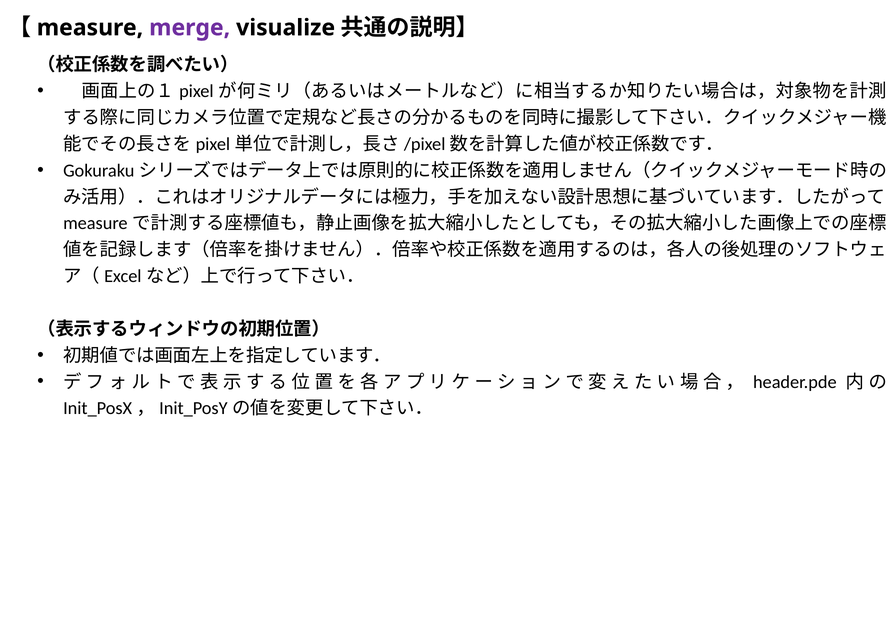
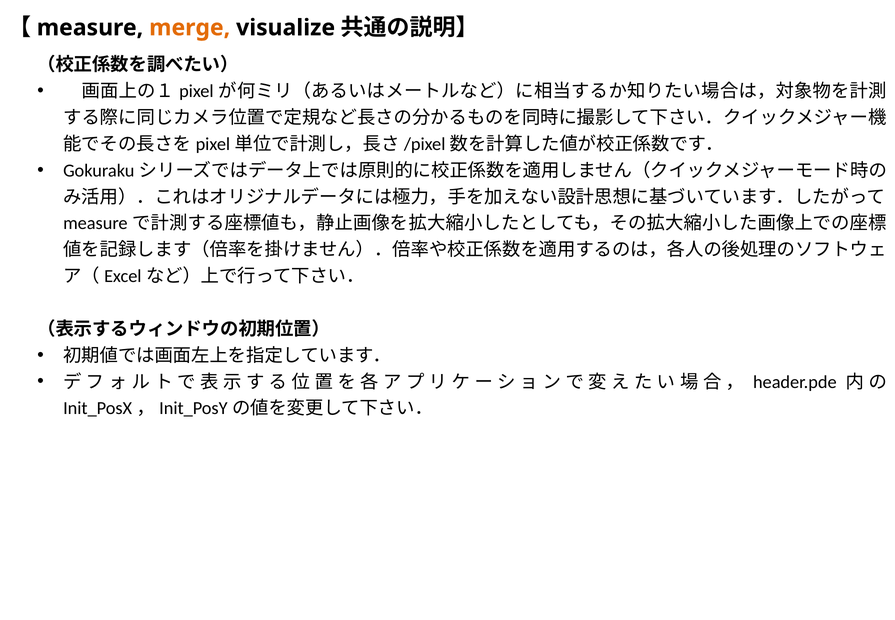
merge colour: purple -> orange (190, 28)
